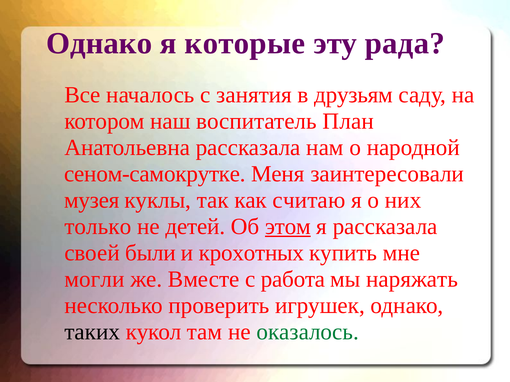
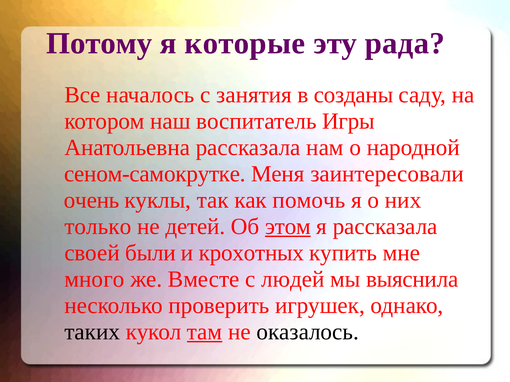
Однако: Однако -> Потому (99, 44)
друзьям: друзьям -> созданы (354, 95)
План: План -> Игры (348, 121)
музея: музея -> очень (92, 200)
считаю: считаю -> помочь (309, 200)
могли: могли -> много (94, 280)
работа: работа -> людей (293, 280)
наряжать: наряжать -> выяснила (412, 280)
там underline: none -> present (205, 332)
оказалось colour: green -> black (308, 332)
